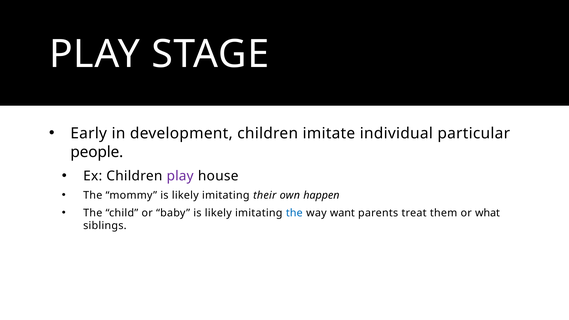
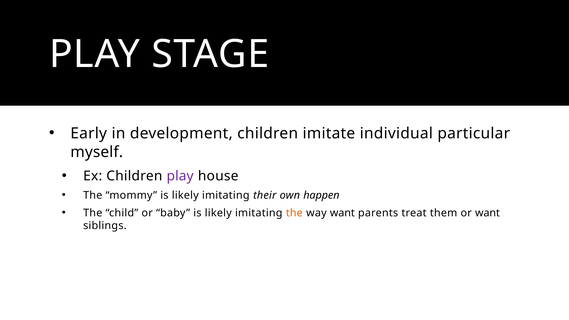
people: people -> myself (97, 152)
the colour: blue -> orange (294, 213)
or what: what -> want (488, 213)
